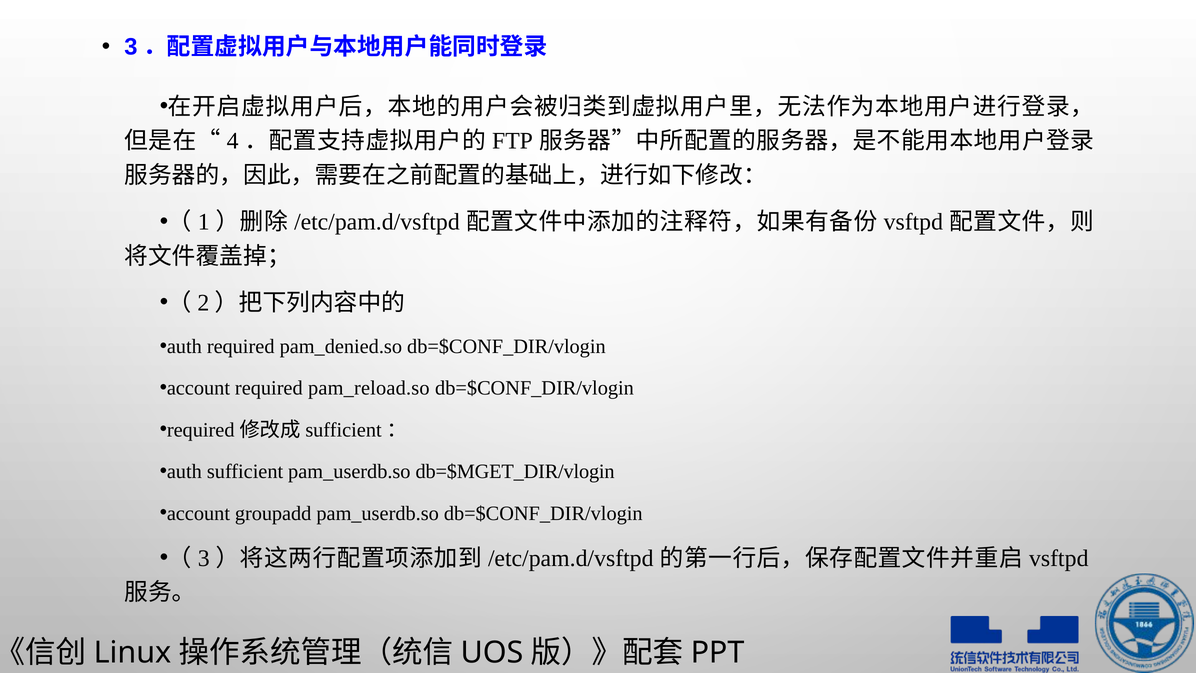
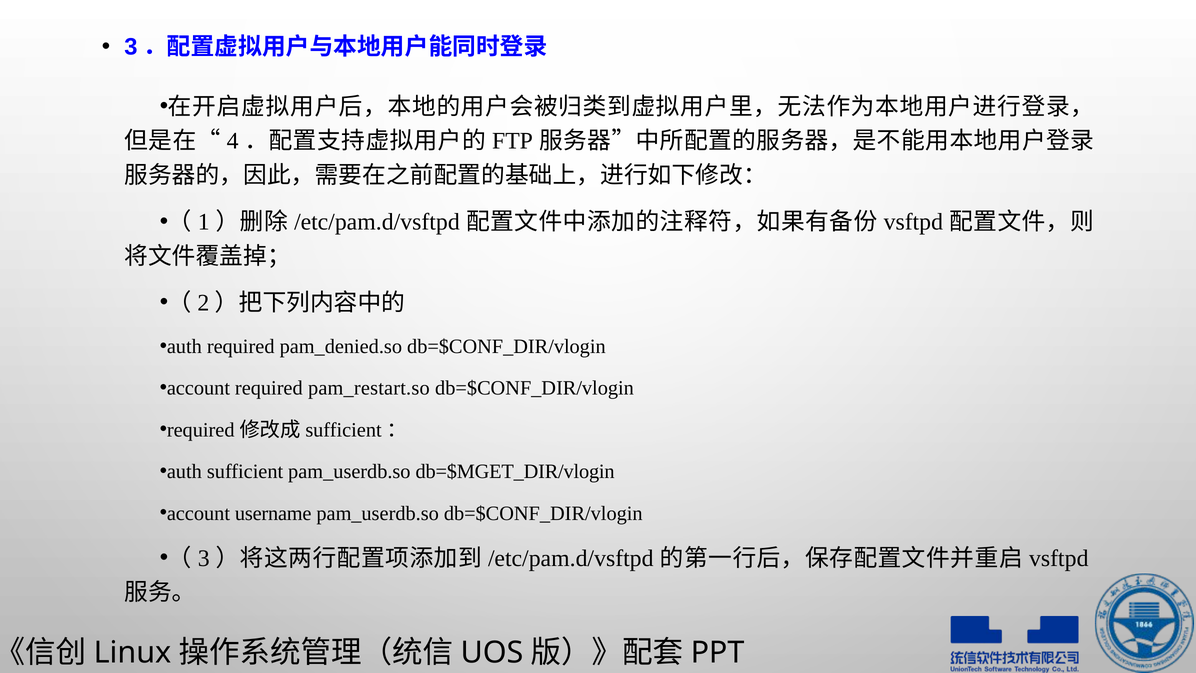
pam_reload.so: pam_reload.so -> pam_restart.so (369, 388)
groupadd: groupadd -> username (273, 513)
